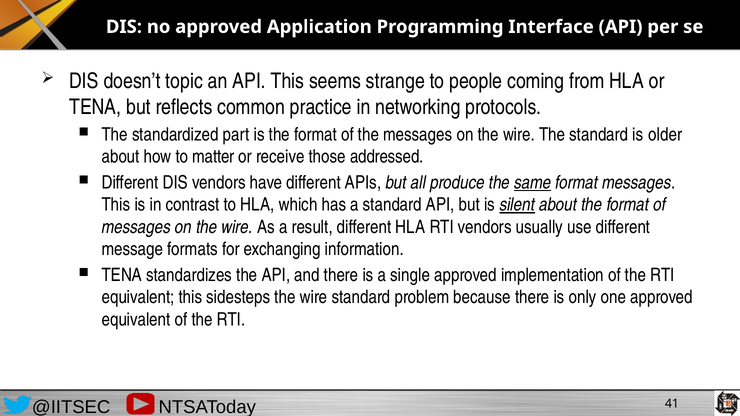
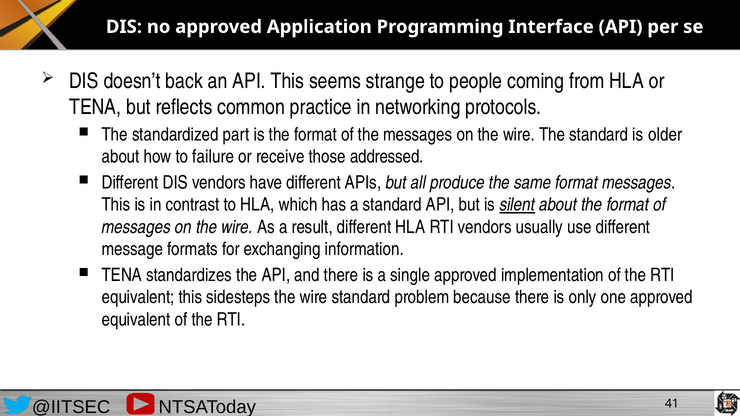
topic: topic -> back (184, 81)
matter: matter -> failure (213, 157)
same underline: present -> none (533, 183)
